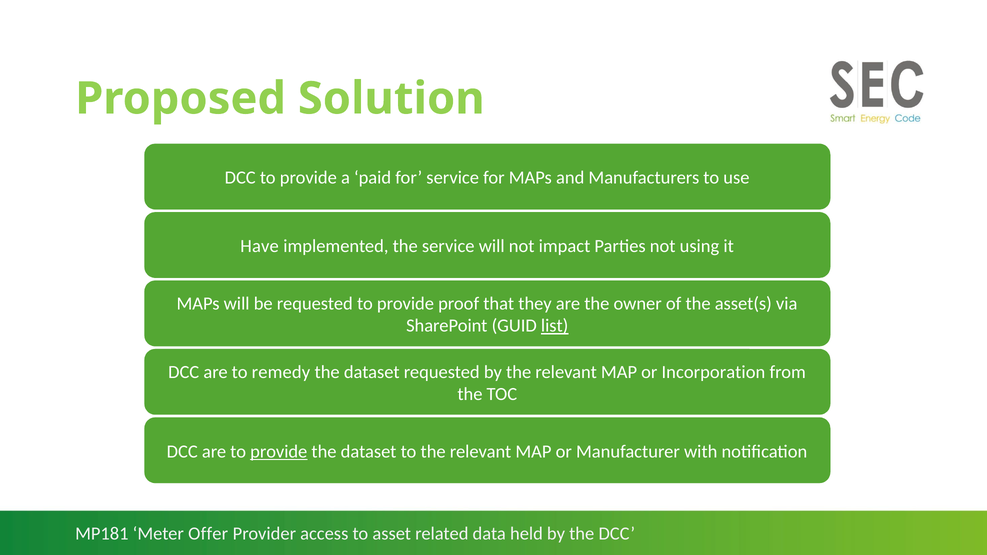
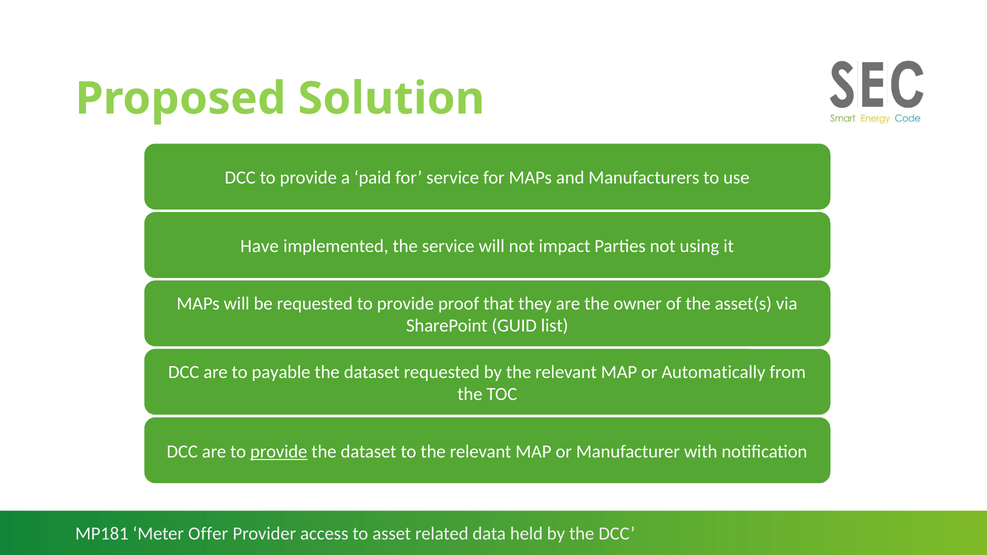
list underline: present -> none (555, 326)
remedy: remedy -> payable (281, 372)
Incorporation: Incorporation -> Automatically (713, 372)
